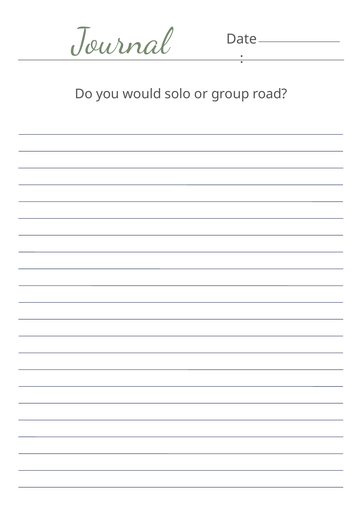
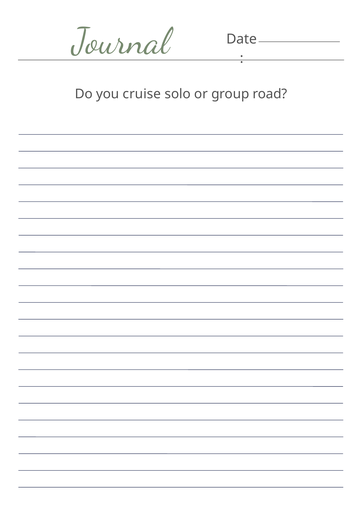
would: would -> cruise (142, 94)
